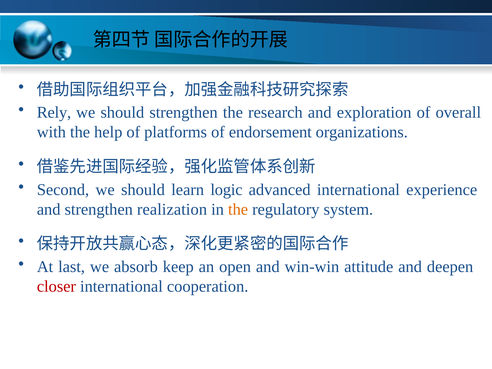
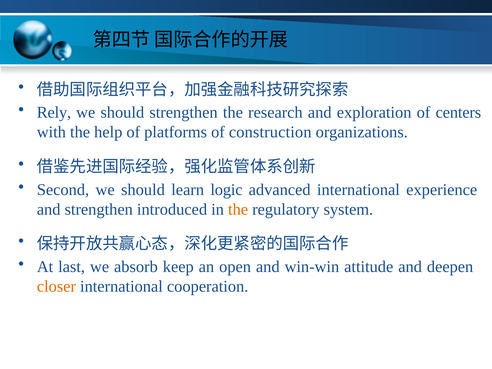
overall: overall -> centers (458, 113)
endorsement: endorsement -> construction (270, 132)
realization: realization -> introduced (172, 209)
closer colour: red -> orange (56, 286)
